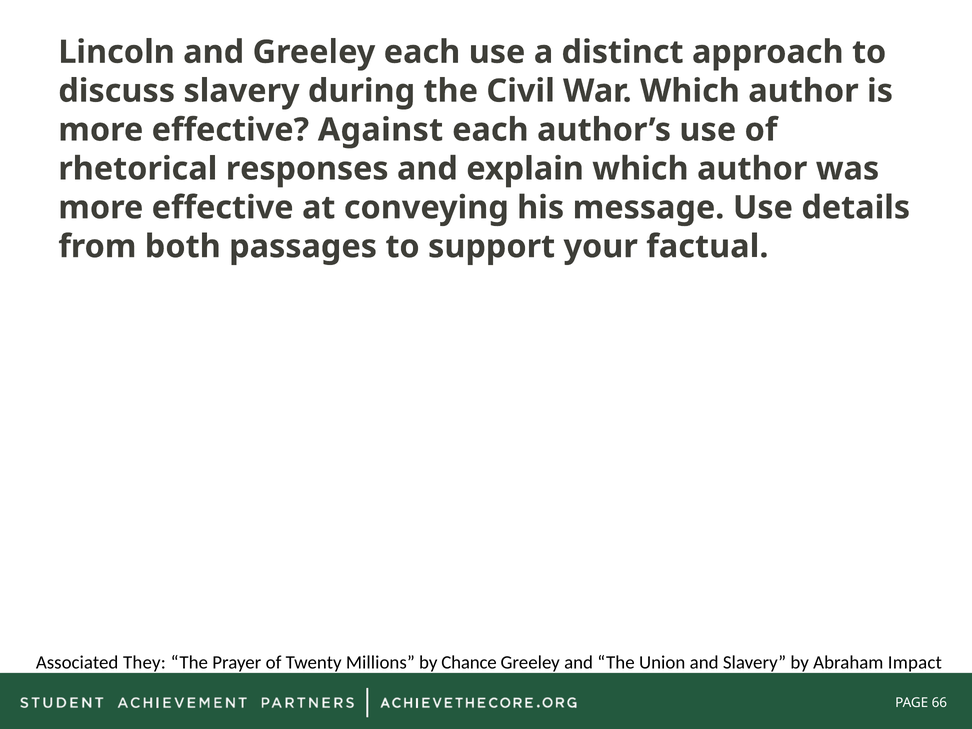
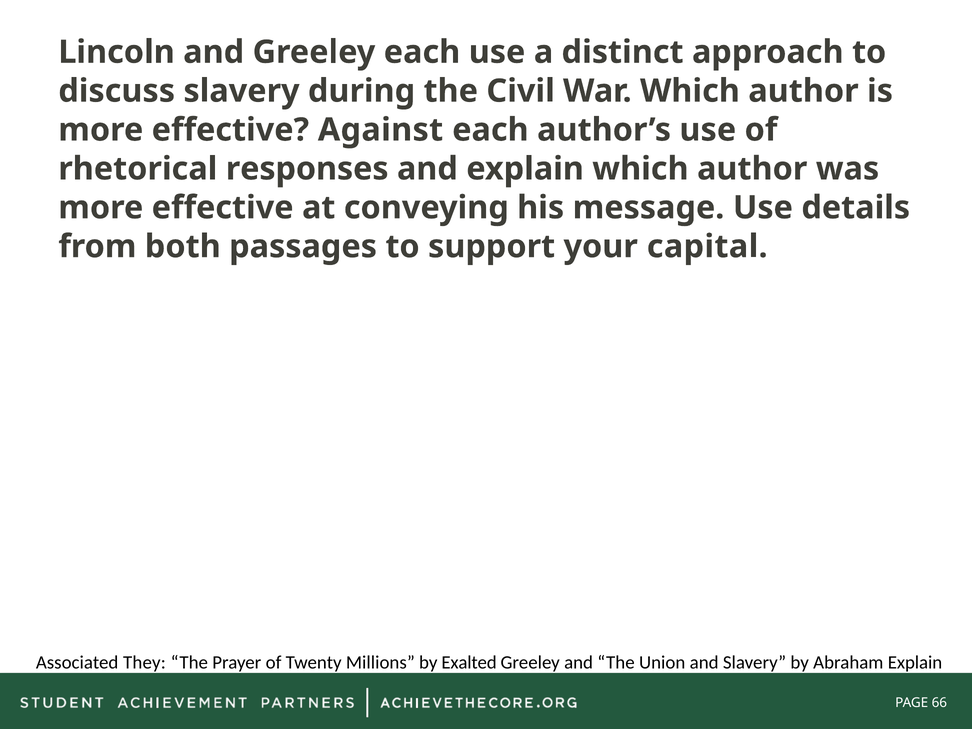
factual: factual -> capital (707, 247)
Chance: Chance -> Exalted (469, 663)
Abraham Impact: Impact -> Explain (915, 663)
